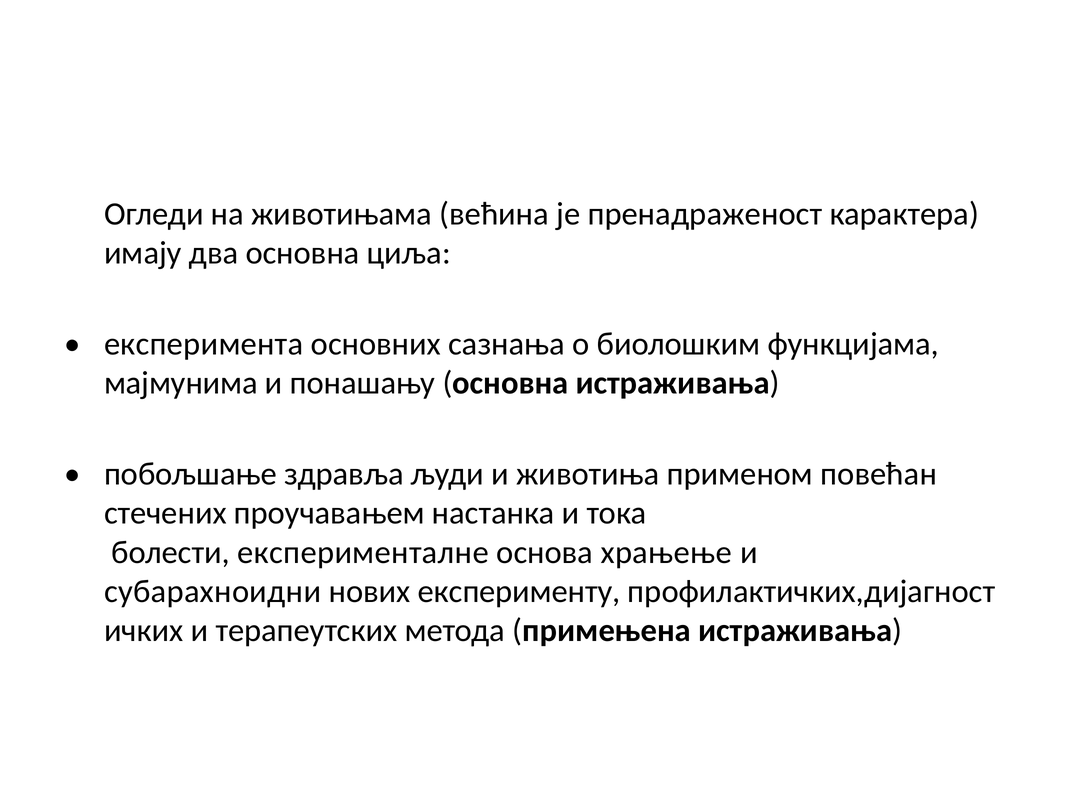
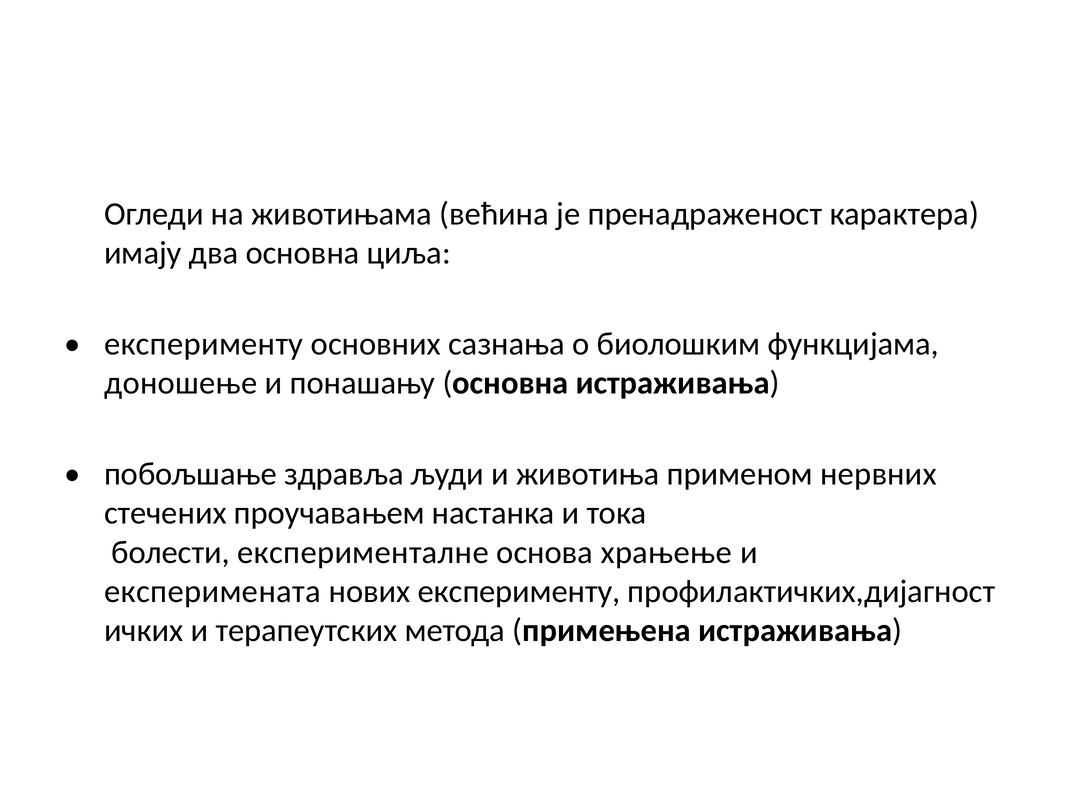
експеримента: експеримента -> експерименту (204, 344)
мајмунима: мајмунима -> доношење (181, 383)
повећан: повећан -> нервних (879, 474)
субарахноидни: субарахноидни -> експеримената (213, 592)
